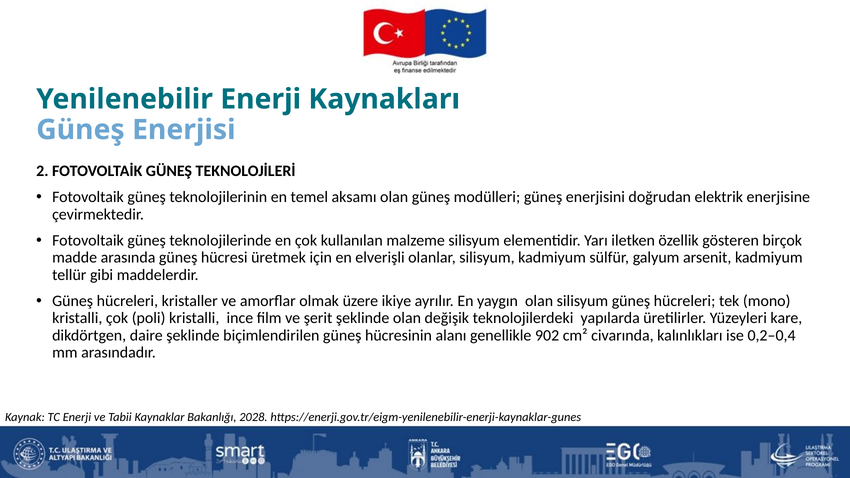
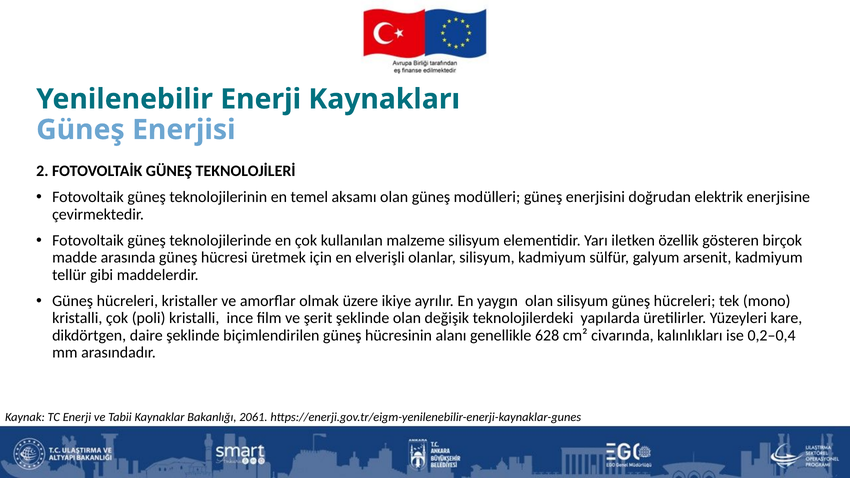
902: 902 -> 628 (547, 335)
2028: 2028 -> 2061 (253, 417)
